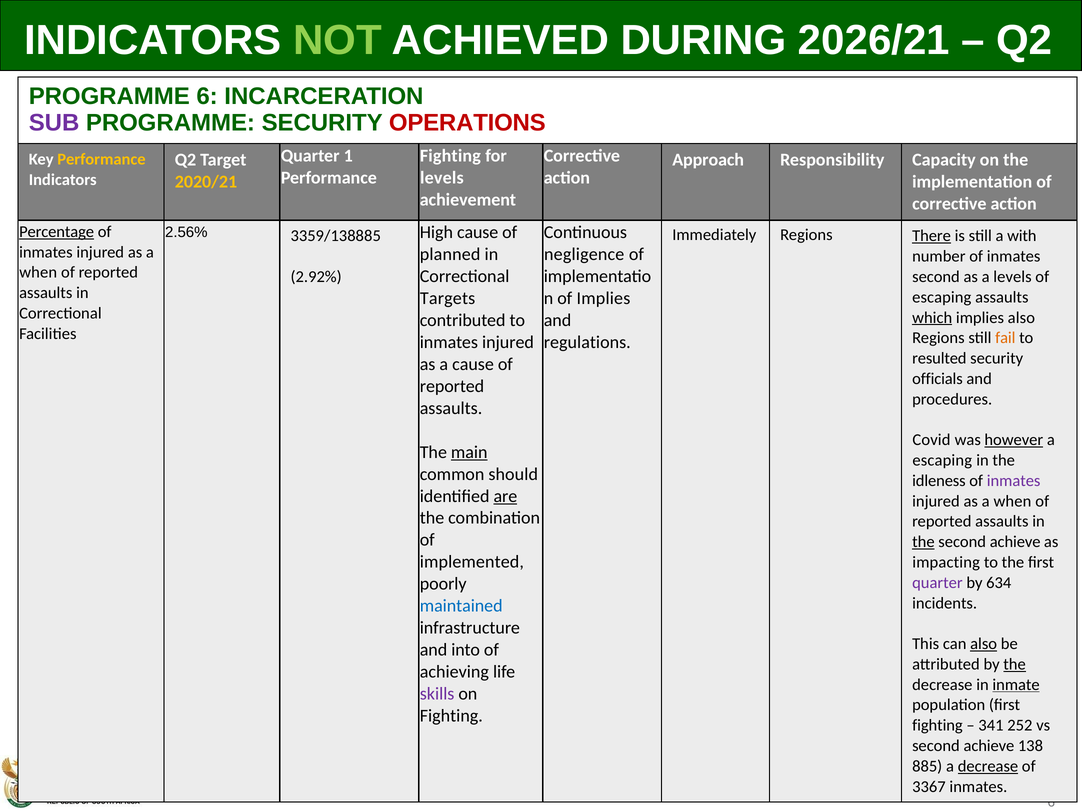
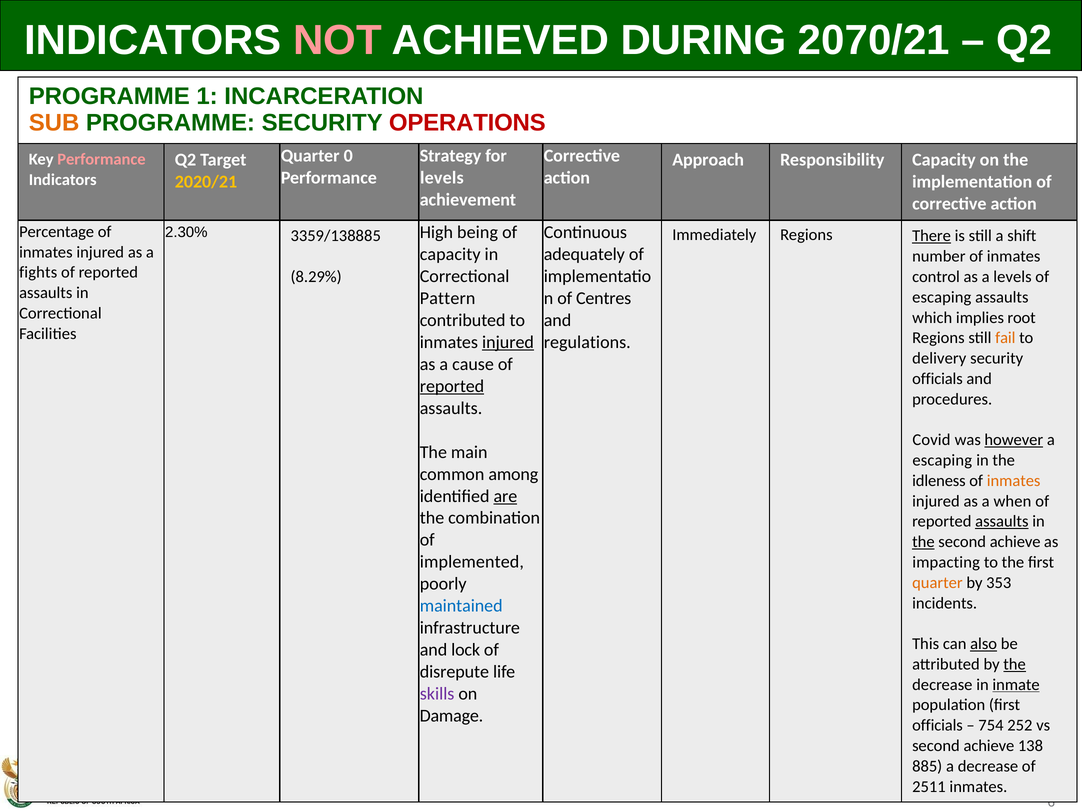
NOT colour: light green -> pink (337, 41)
2026/21: 2026/21 -> 2070/21 (874, 41)
PROGRAMME 6: 6 -> 1 (207, 96)
SUB colour: purple -> orange (54, 123)
1: 1 -> 0 (348, 156)
Fighting: Fighting -> Strategy (451, 156)
Performance colour: yellow -> pink (101, 159)
Percentage underline: present -> none (57, 232)
High cause: cause -> being (478, 233)
2.56%: 2.56% -> 2.30% (186, 233)
with: with -> shift (1022, 236)
planned: planned -> capacity (450, 255)
negligence: negligence -> adequately (584, 255)
when: when -> fights (38, 273)
2.92%: 2.92% -> 8.29% (316, 277)
second: second -> control (936, 277)
Targets: Targets -> Pattern (448, 299)
of Implies: Implies -> Centres (604, 299)
which underline: present -> none (932, 318)
implies also: also -> root (1022, 318)
injured underline: none -> present (508, 343)
resulted: resulted -> delivery (939, 359)
reported underline: none -> present (452, 386)
main underline: present -> none (469, 452)
should: should -> among (513, 474)
inmates colour: purple -> orange (1014, 481)
assaults underline: none -> present (1002, 522)
quarter colour: purple -> orange (937, 583)
634: 634 -> 353 (999, 583)
into: into -> lock (466, 650)
achieving: achieving -> disrepute (454, 672)
Fighting: Fighting -> Damage (451, 716)
fighting: fighting -> officials (937, 726)
341: 341 -> 754 (991, 726)
decrease underline: present -> none (988, 767)
3367: 3367 -> 2511 (929, 787)
